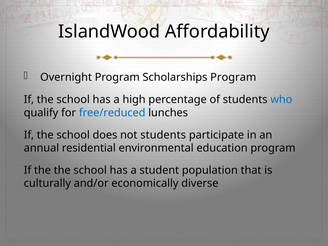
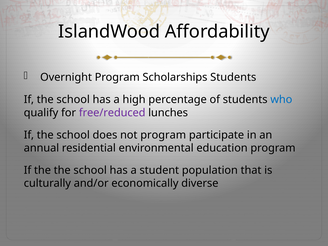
Scholarships Program: Program -> Students (233, 77)
free/reduced colour: blue -> purple (112, 113)
not students: students -> program (163, 135)
